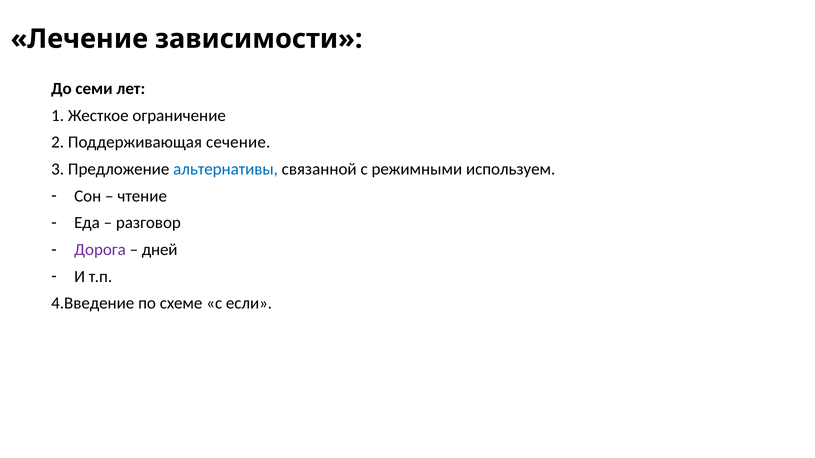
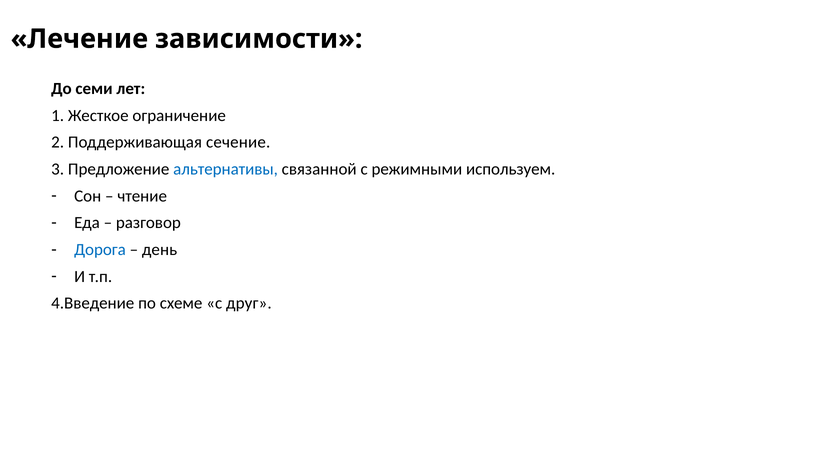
Дорога colour: purple -> blue (100, 250)
дней: дней -> день (160, 250)
если: если -> друг (249, 304)
